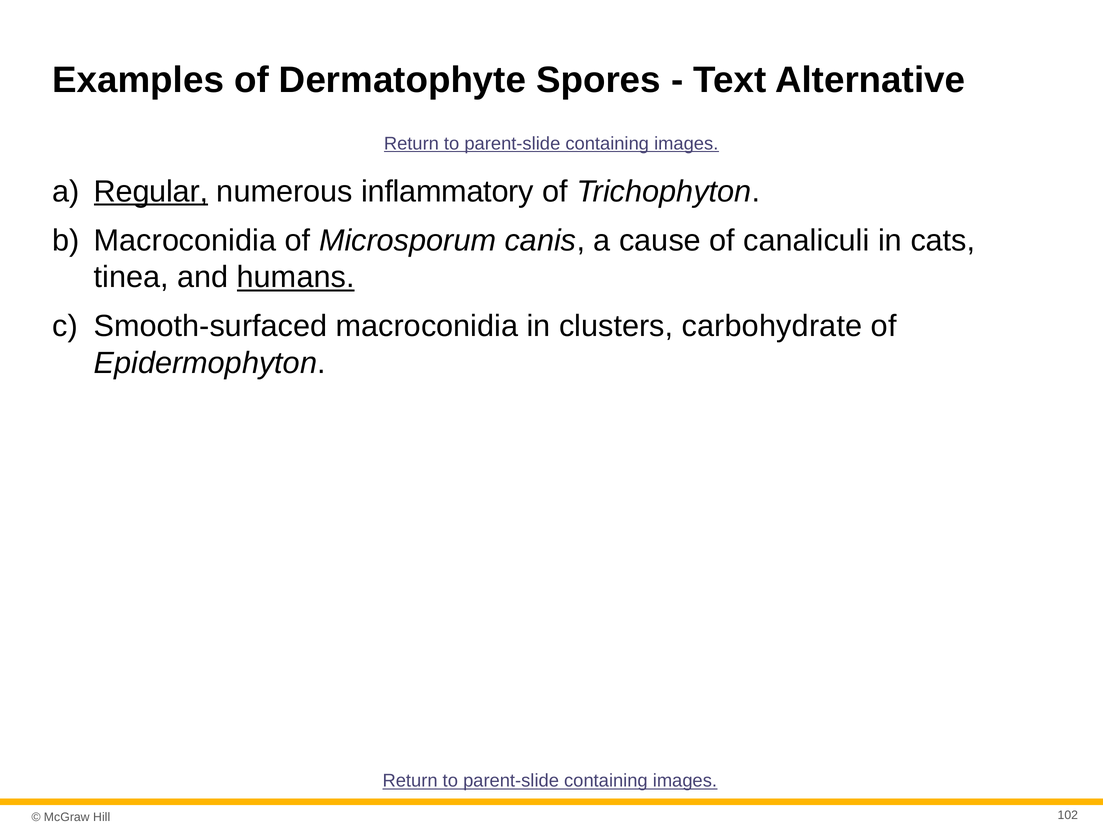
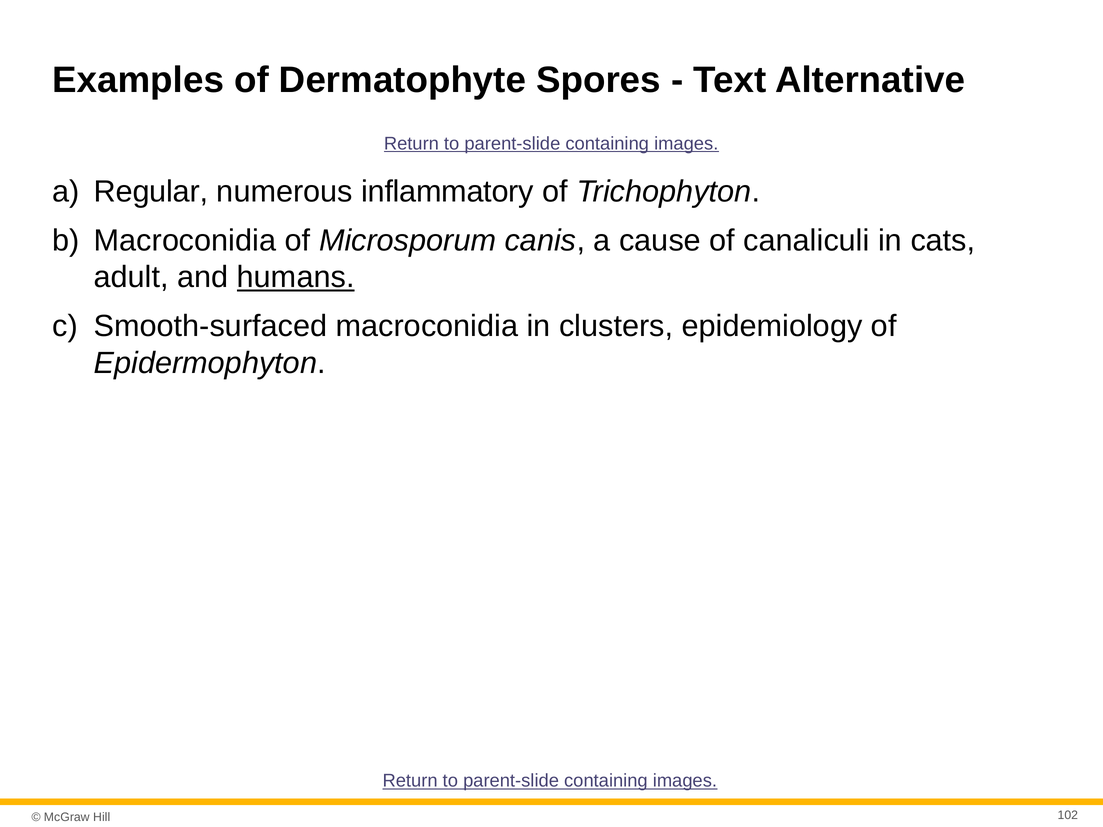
Regular underline: present -> none (151, 192)
tinea: tinea -> adult (131, 277)
carbohydrate: carbohydrate -> epidemiology (772, 326)
